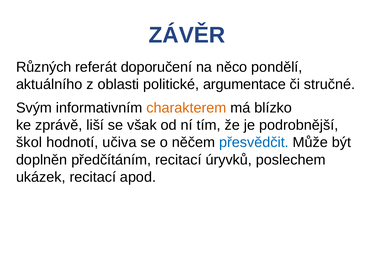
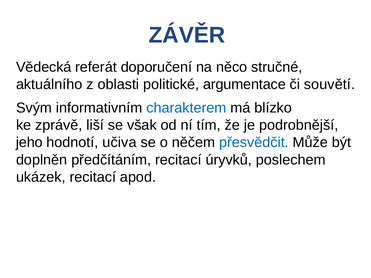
Různých: Různých -> Vědecká (44, 67)
pondělí: pondělí -> stručné (277, 67)
stručné: stručné -> souvětí (329, 84)
charakterem colour: orange -> blue (186, 108)
škol: škol -> jeho (29, 143)
